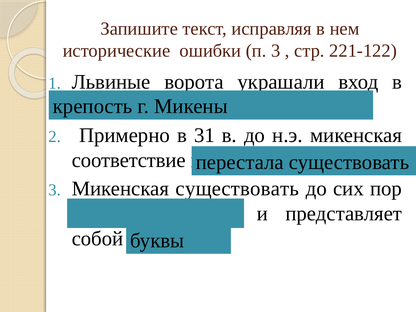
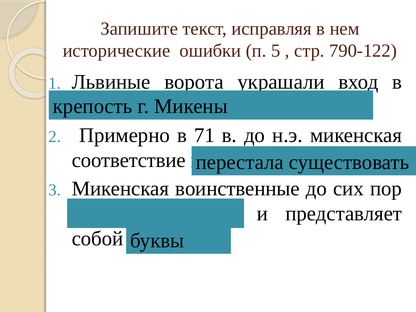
п 3: 3 -> 5 (276, 51)
221-122: 221-122 -> 790-122 (363, 51)
31: 31 -> 71 (204, 135)
Микенская существовать: существовать -> воинственные (237, 189)
